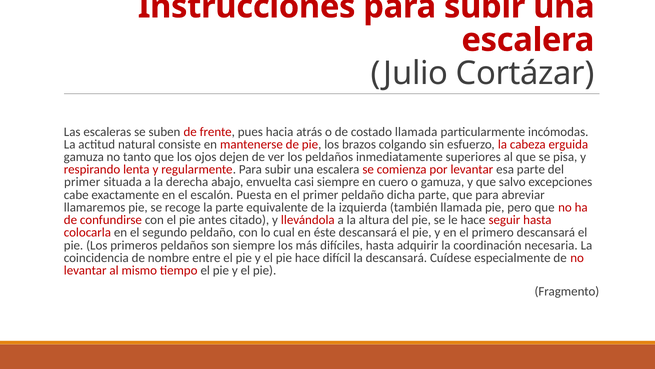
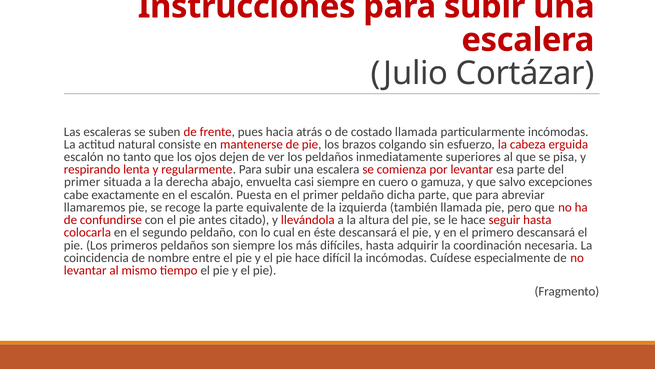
gamuza: gamuza -> escalón (84, 157)
la descansará: descansará -> incómodas (396, 257)
